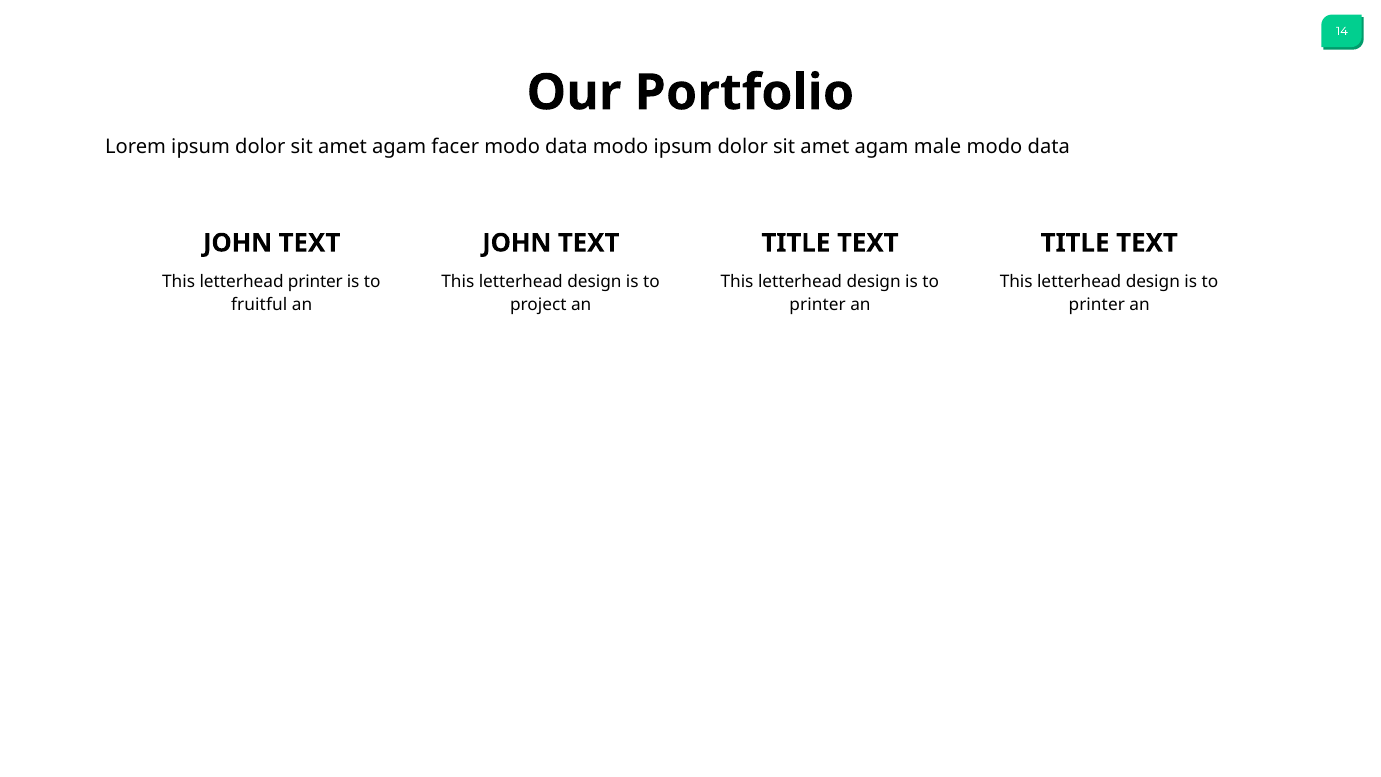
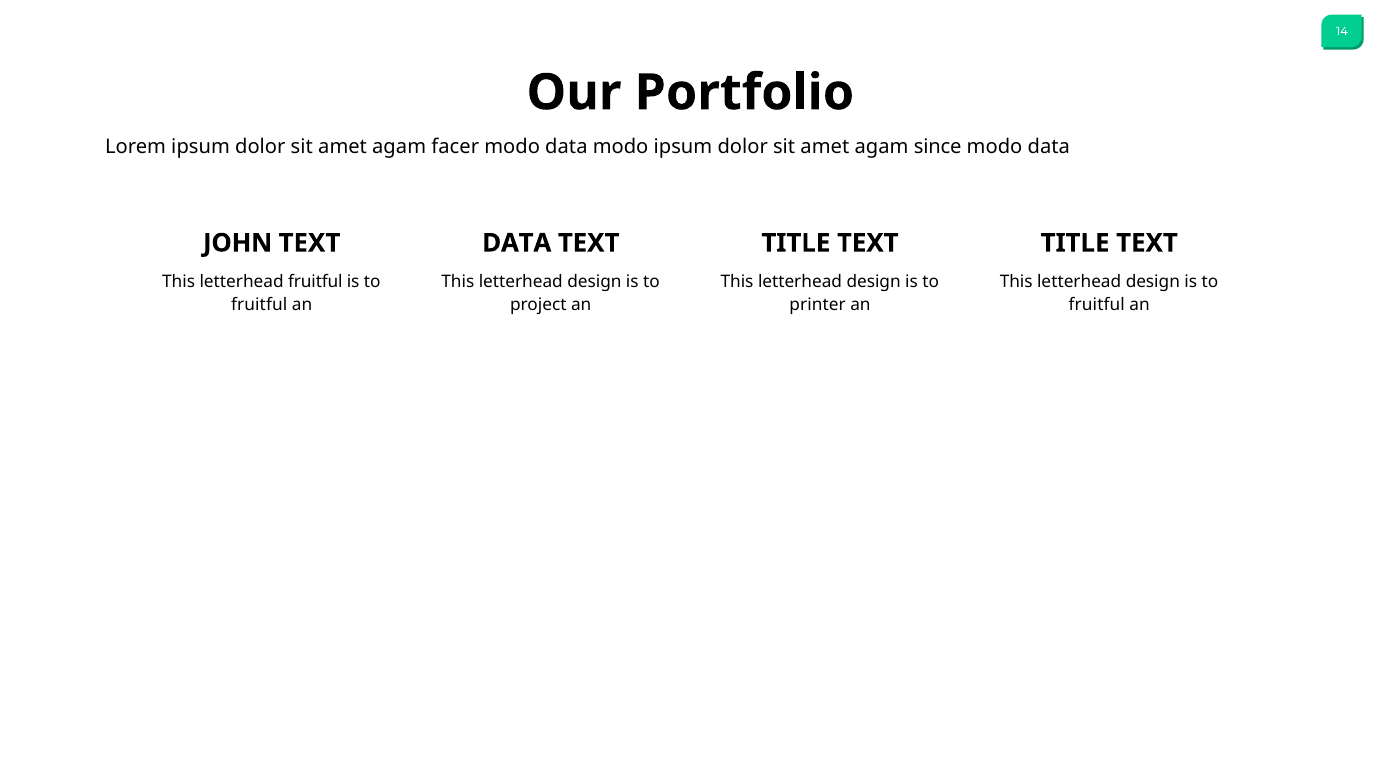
male: male -> since (938, 147)
JOHN: JOHN -> DATA (517, 243)
letterhead printer: printer -> fruitful (315, 282)
printer: printer -> fruitful (1097, 305)
